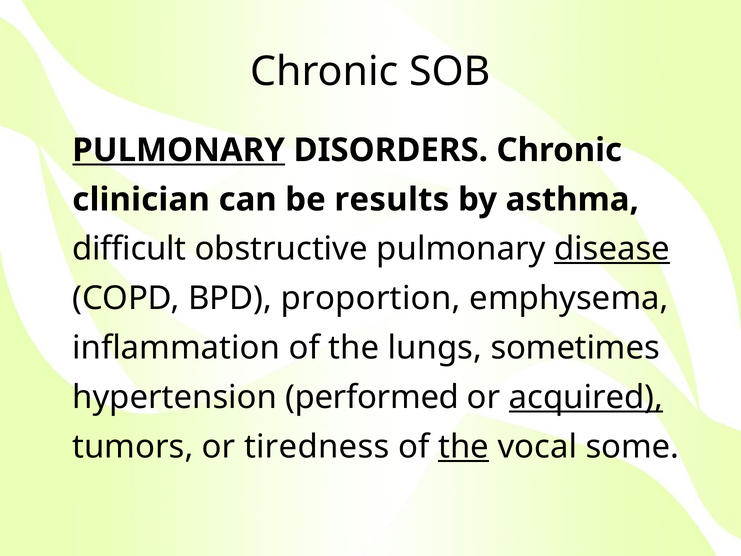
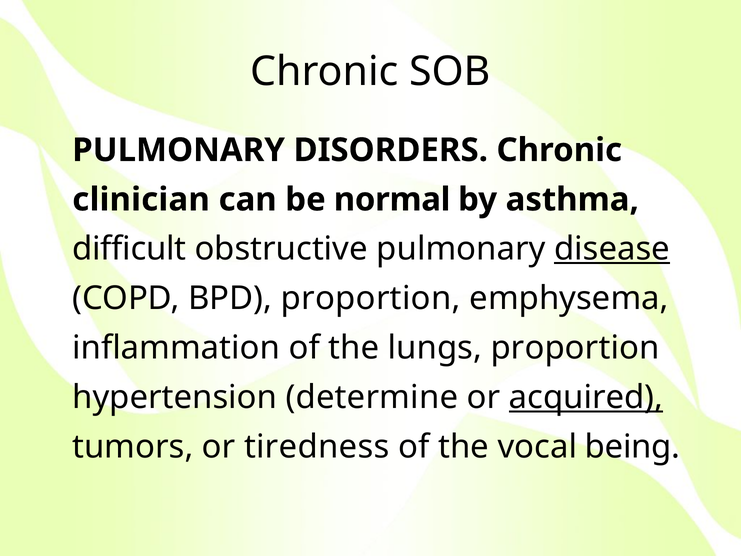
PULMONARY underline: present -> none (179, 150)
results: results -> normal (392, 199)
lungs sometimes: sometimes -> proportion (575, 348)
performed: performed -> determine (372, 397)
the underline: present -> none (464, 446)
some: some -> being (633, 446)
